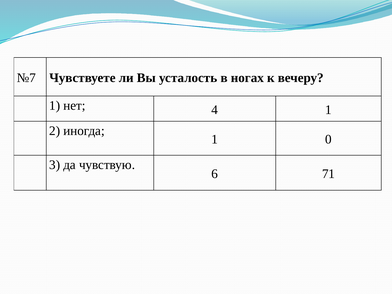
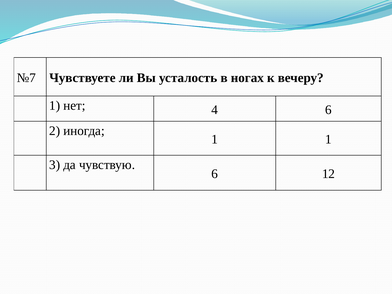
4 1: 1 -> 6 (328, 110)
1 0: 0 -> 1 (328, 139)
71: 71 -> 12 (329, 174)
